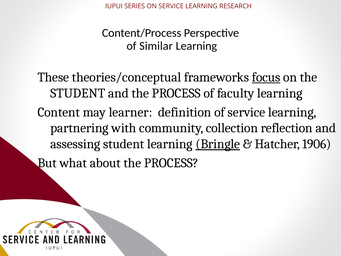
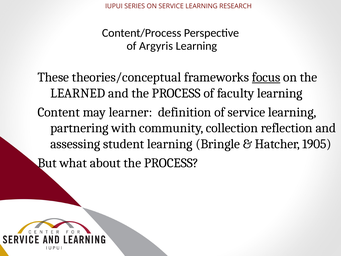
Similar: Similar -> Argyris (156, 46)
STUDENT: STUDENT -> LEARNED (78, 93)
Bringle underline: present -> none (218, 144)
1906: 1906 -> 1905 (317, 144)
